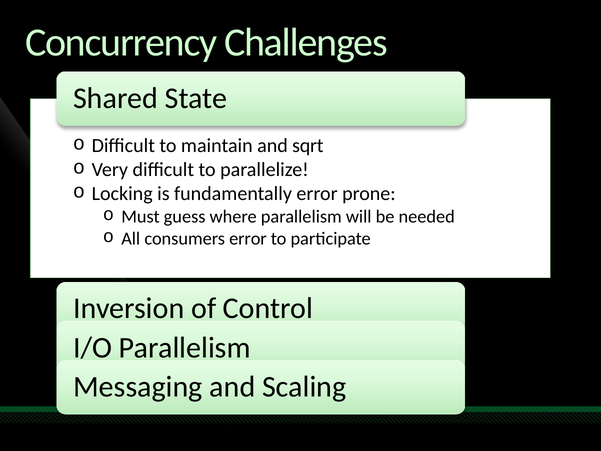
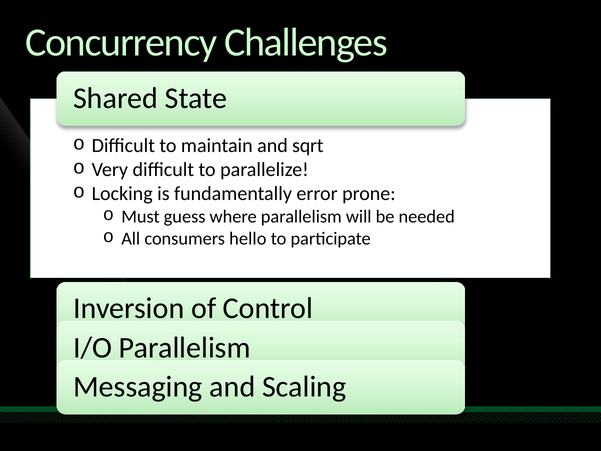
consumers error: error -> hello (248, 239)
